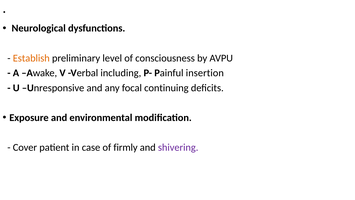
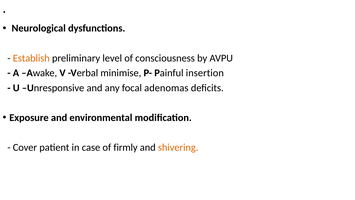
including: including -> minimise (121, 73)
continuing: continuing -> adenomas (166, 88)
shivering colour: purple -> orange (178, 147)
